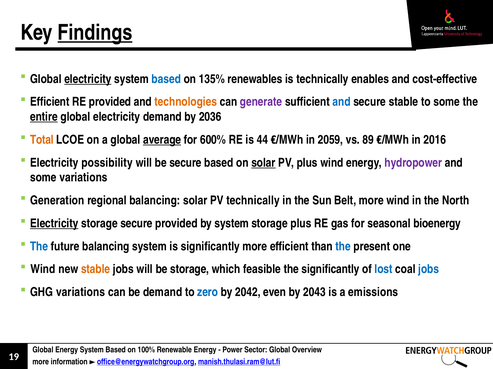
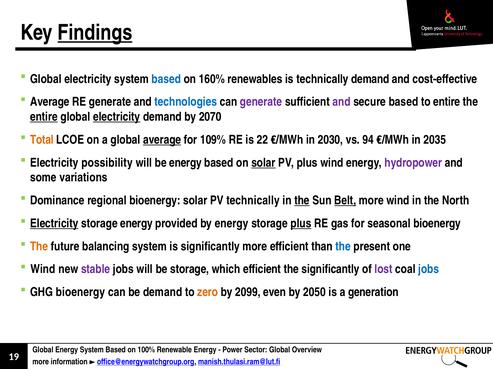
electricity underline: present -> none (88, 79)
135%: 135% -> 160% (212, 79)
technically enables: enables -> demand (370, 79)
Efficient: Efficient -> Average (50, 102)
RE provided: provided -> generate (110, 102)
technologies colour: orange -> blue (186, 102)
and colour: blue -> purple (342, 102)
secure stable: stable -> based (403, 102)
to some: some -> entire (447, 102)
electricity underline: none -> present (117, 117)
2036: 2036 -> 2070 (210, 117)
600%: 600% -> 109% (213, 140)
44: 44 -> 22 (262, 140)
2059: 2059 -> 2030 (330, 140)
89: 89 -> 94 (368, 140)
2016: 2016 -> 2035 (435, 140)
be secure: secure -> energy (185, 163)
Generation: Generation -> Dominance (57, 201)
regional balancing: balancing -> bioenergy (155, 201)
the underline: none -> present (302, 201)
Belt underline: none -> present (345, 201)
storage secure: secure -> energy (136, 224)
by system: system -> energy (232, 224)
plus underline: none -> present (301, 224)
The colour: blue -> orange (39, 247)
stable colour: orange -> purple (96, 270)
which feasible: feasible -> efficient (262, 270)
lost colour: blue -> purple (384, 270)
GHG variations: variations -> bioenergy (81, 293)
zero colour: blue -> orange (208, 293)
2042: 2042 -> 2099 (248, 293)
2043: 2043 -> 2050 (315, 293)
emissions: emissions -> generation (373, 293)
